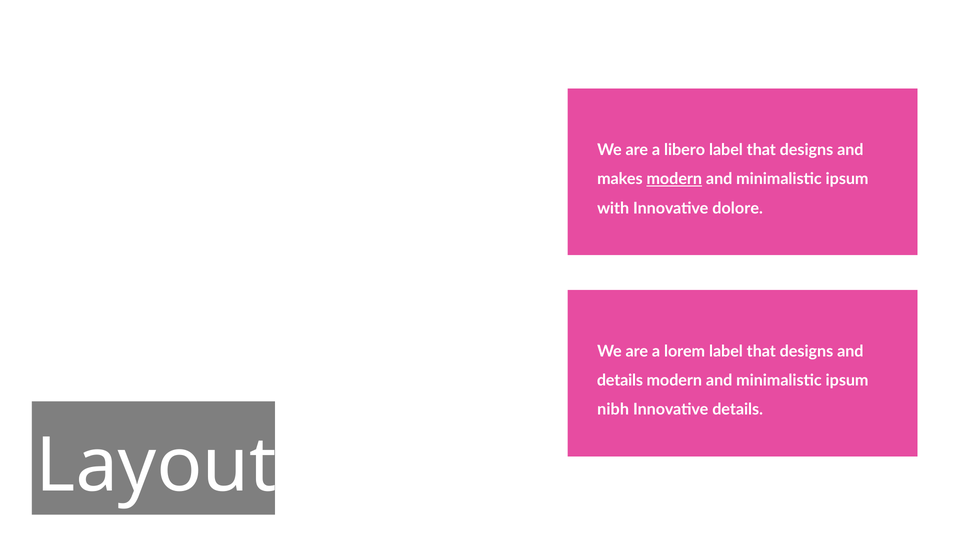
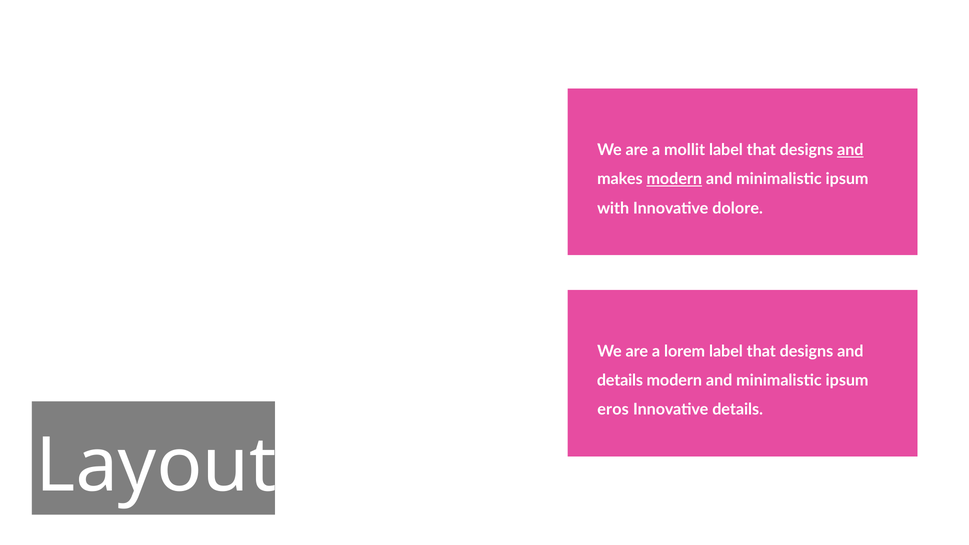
libero: libero -> mollit (685, 150)
and underline: none -> present (850, 150)
nibh: nibh -> eros (613, 410)
